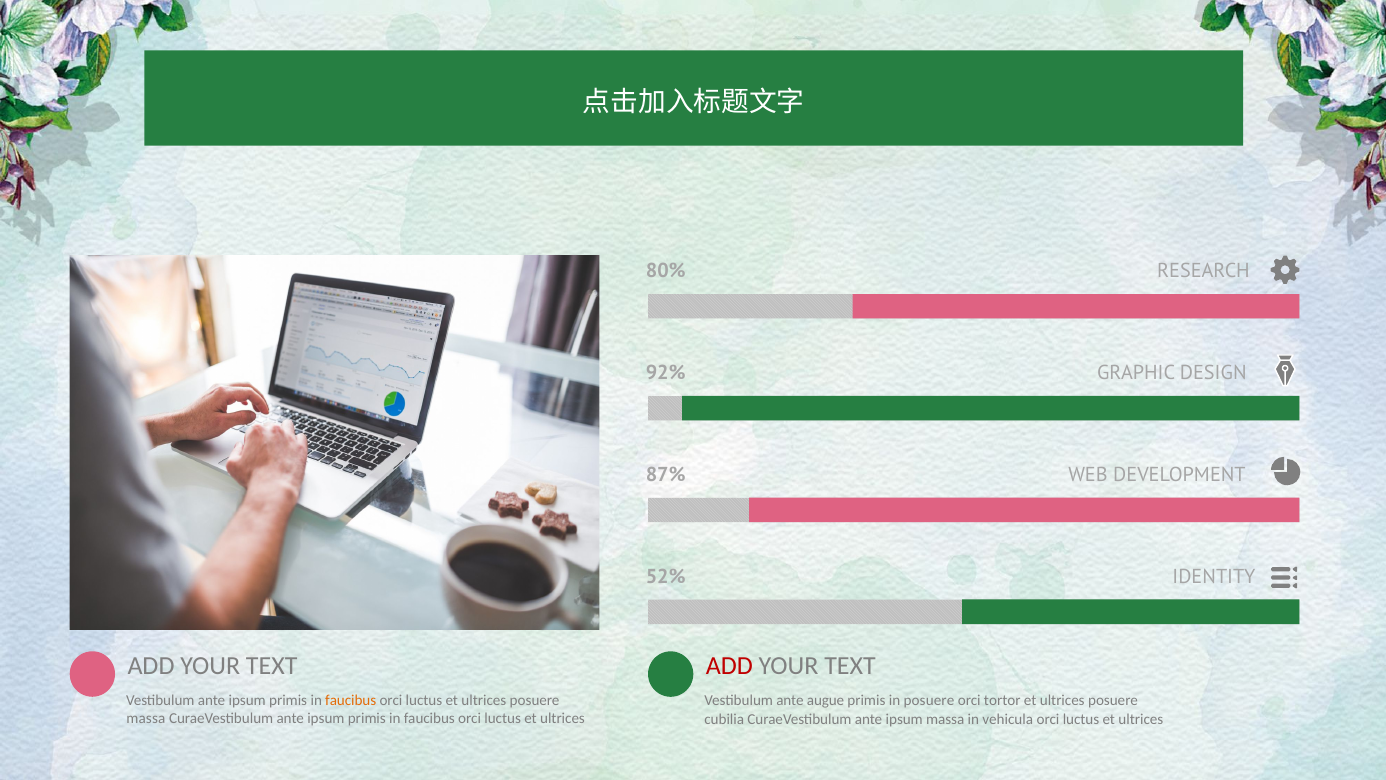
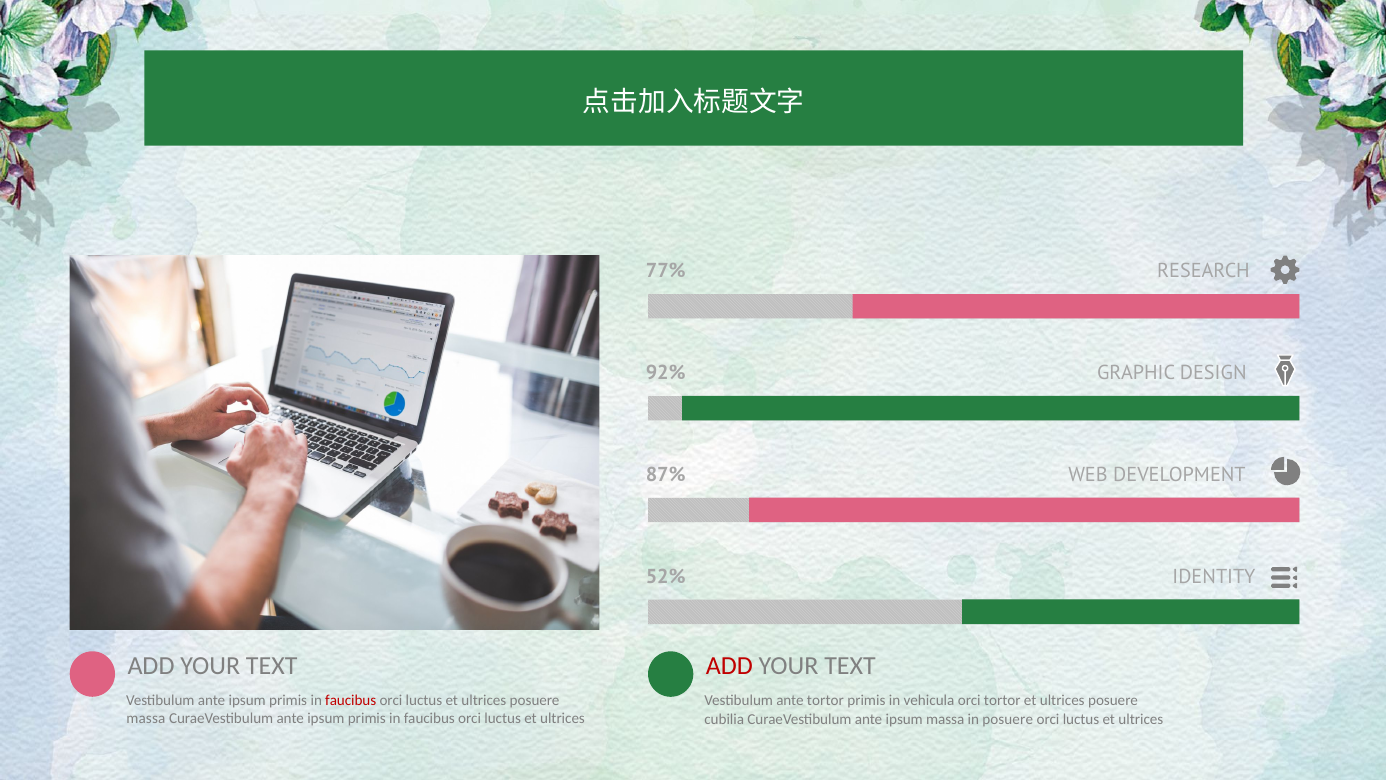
80%: 80% -> 77% (666, 271)
faucibus colour: orange -> red (351, 701)
ante augue: augue -> tortor (825, 701)
in posuere: posuere -> vehicula (929, 701)
in vehicula: vehicula -> posuere (1008, 719)
